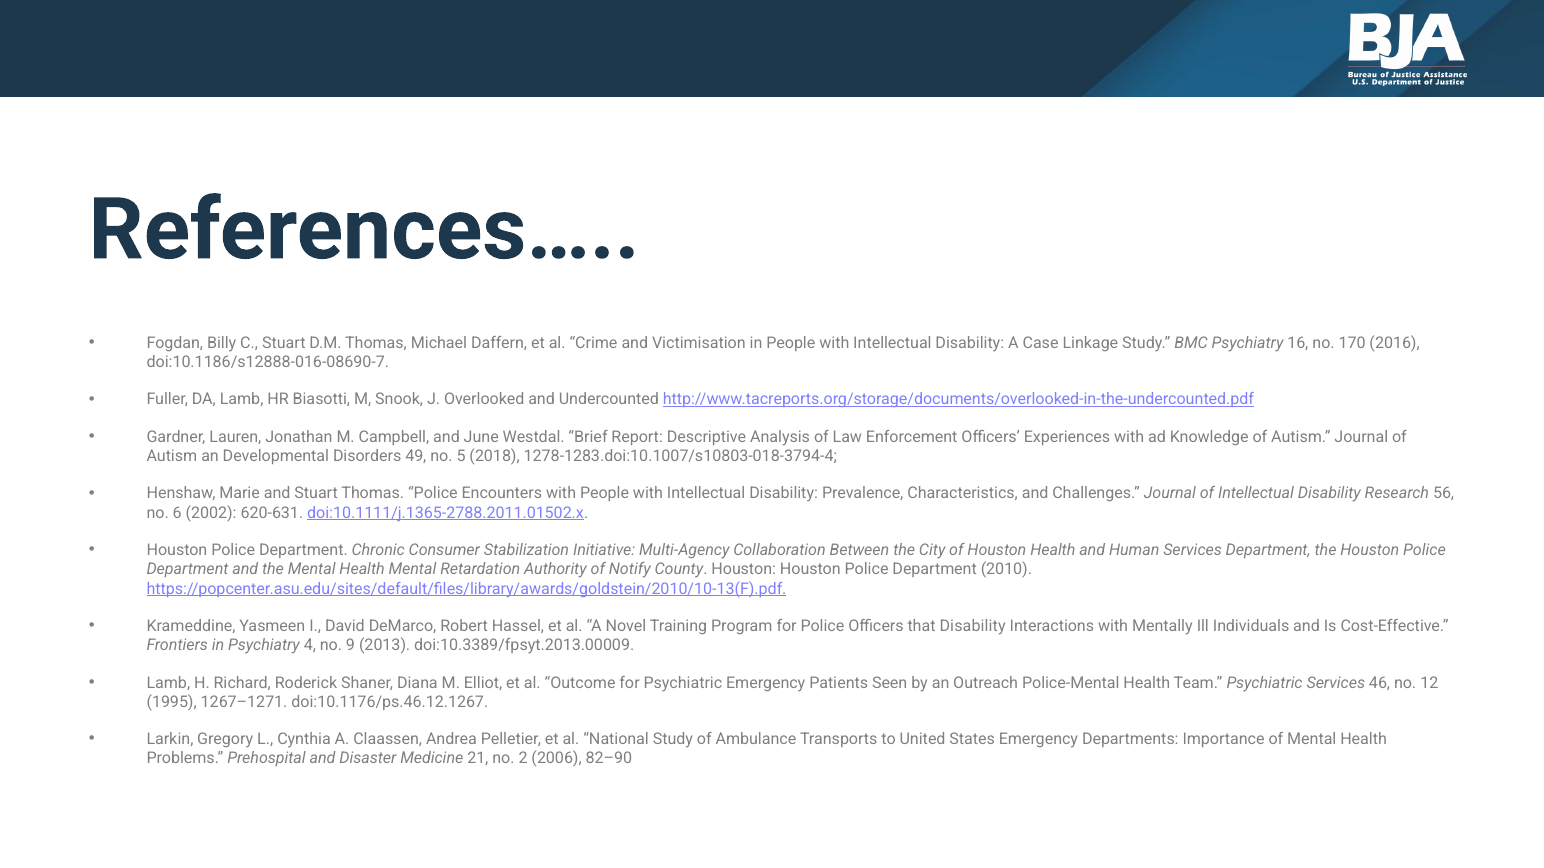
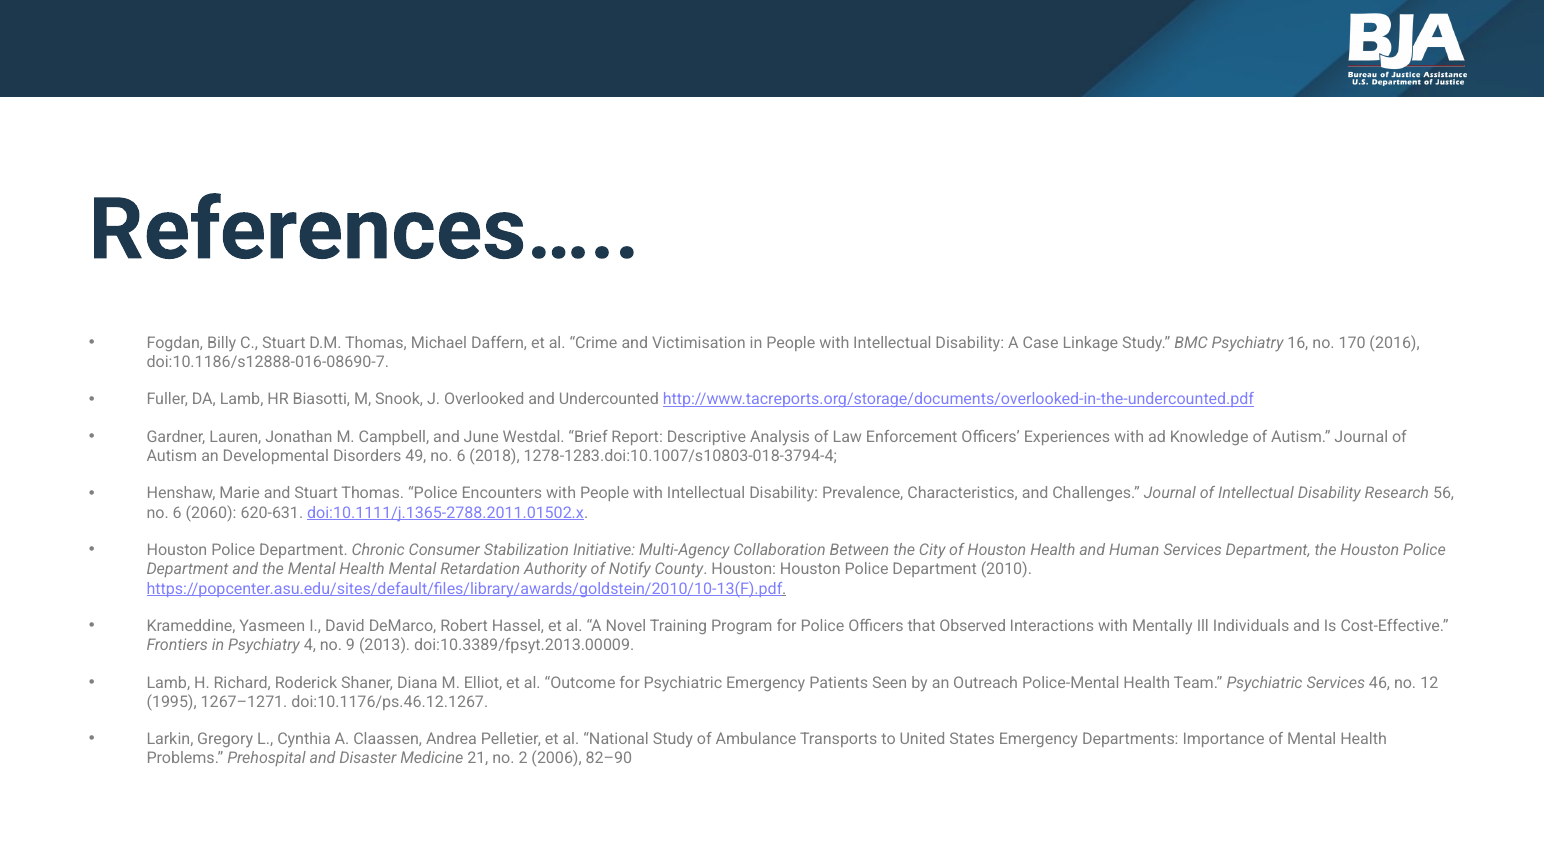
49 no 5: 5 -> 6 (461, 456)
2002: 2002 -> 2060 (211, 513)
that Disability: Disability -> Observed (973, 626)
